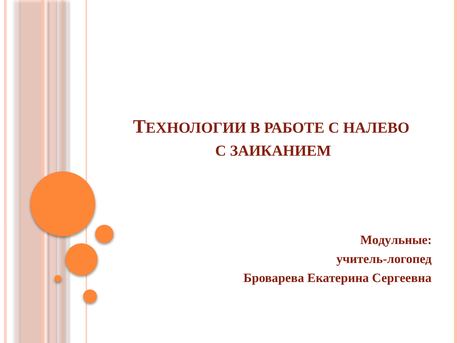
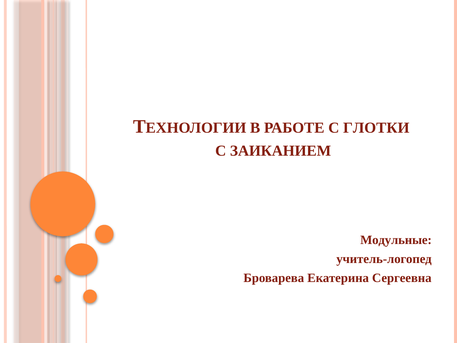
НАЛЕВО: НАЛЕВО -> ГЛОТКИ (376, 128)
